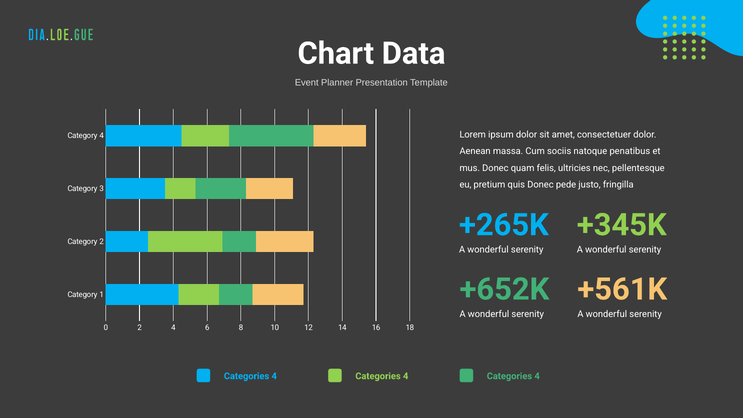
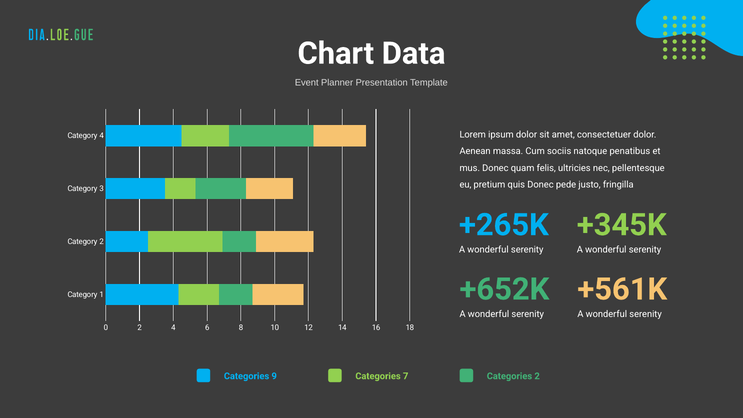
4: 4 -> 9 (274, 376)
4: 4 -> 7 (406, 376)
4: 4 -> 2 (537, 376)
